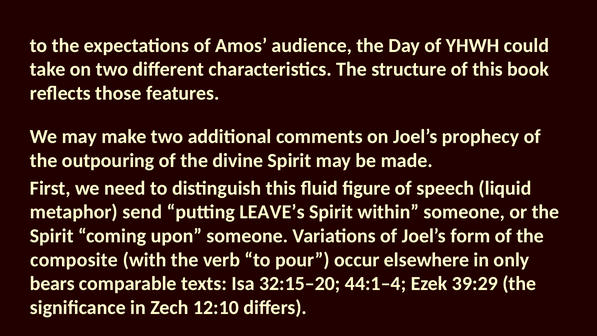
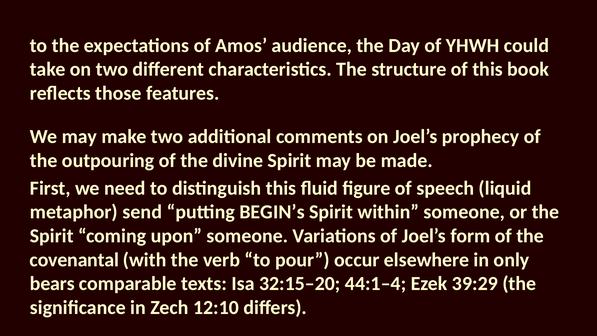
LEAVE’s: LEAVE’s -> BEGIN’s (272, 212)
composite: composite -> covenantal (74, 260)
